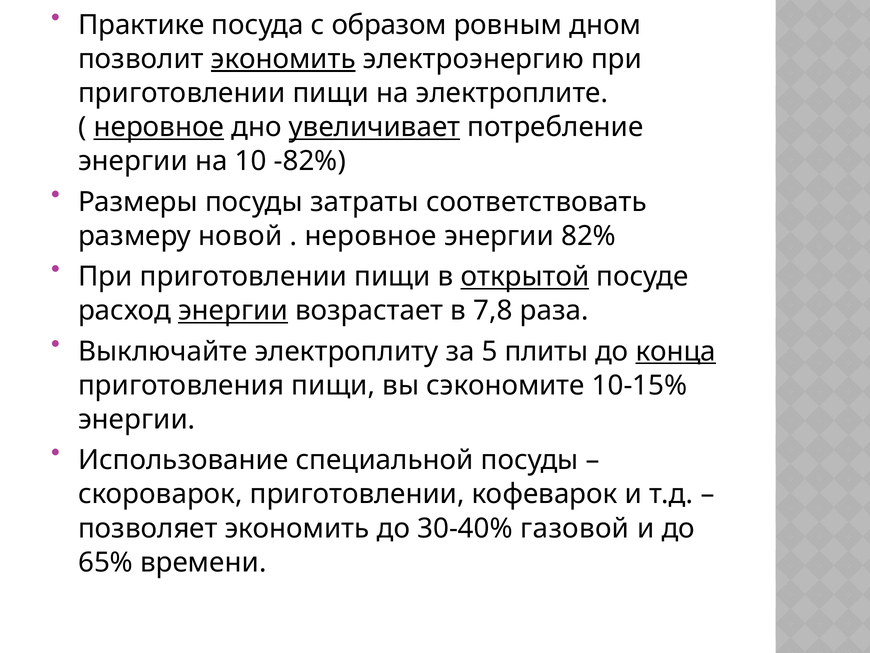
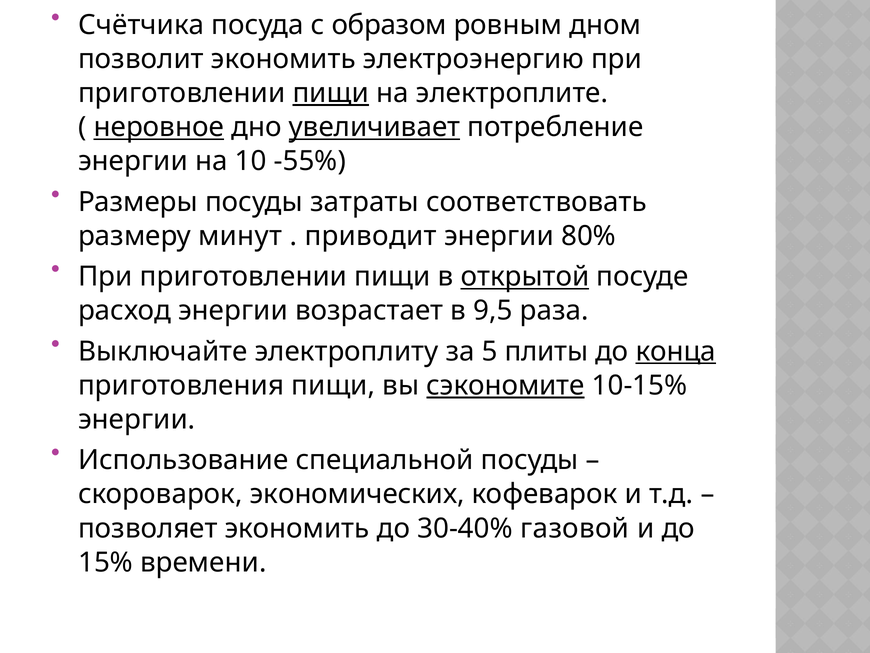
Практике: Практике -> Счётчика (141, 25)
экономить underline: present -> none (283, 59)
пищи underline: none -> present (331, 93)
-82%: -82% -> -55% (310, 161)
новой: новой -> минут (240, 236)
неровное: неровное -> приводит (371, 236)
82%: 82% -> 80% (589, 236)
энергии underline: present -> none (233, 311)
7,8: 7,8 -> 9,5 (493, 311)
сэкономите underline: none -> present (505, 385)
скороварок приготовлении: приготовлении -> экономических (357, 494)
65%: 65% -> 15% (106, 562)
